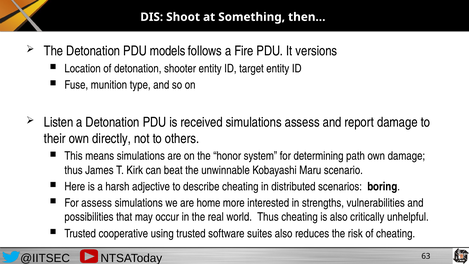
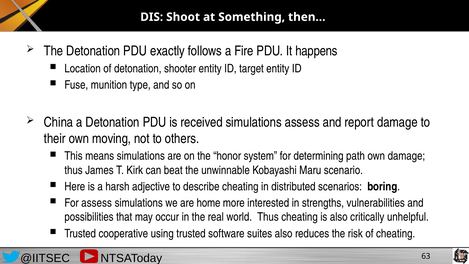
models: models -> exactly (168, 51)
versions: versions -> happens (316, 51)
Listen: Listen -> China (59, 122)
directly: directly -> moving (112, 139)
